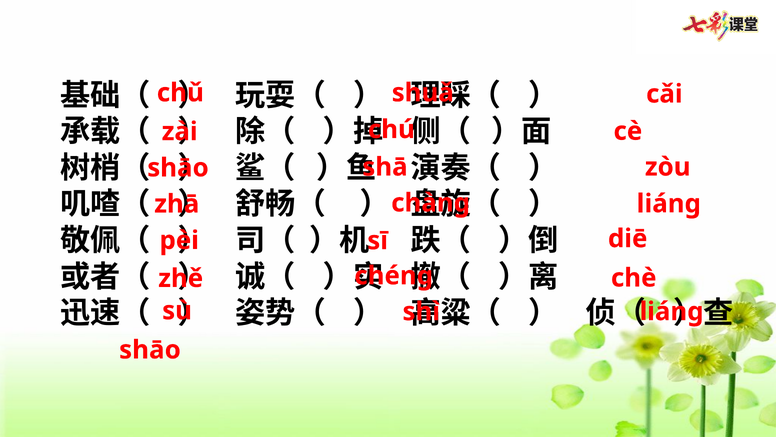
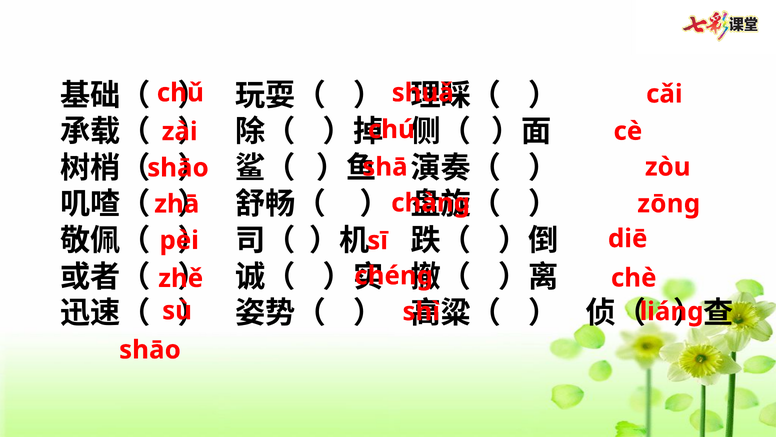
liáng: liáng -> zōng (669, 204)
